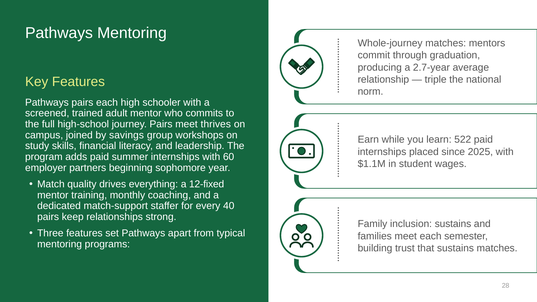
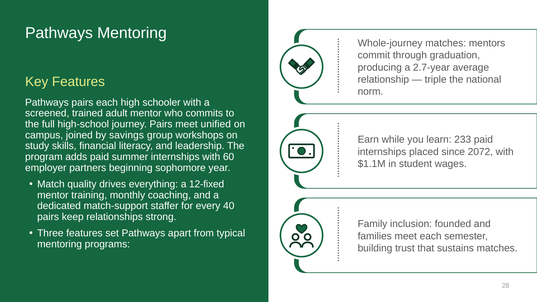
thrives: thrives -> unified (216, 124)
522: 522 -> 233 (463, 140)
2025: 2025 -> 2072 (480, 152)
inclusion sustains: sustains -> founded (453, 224)
